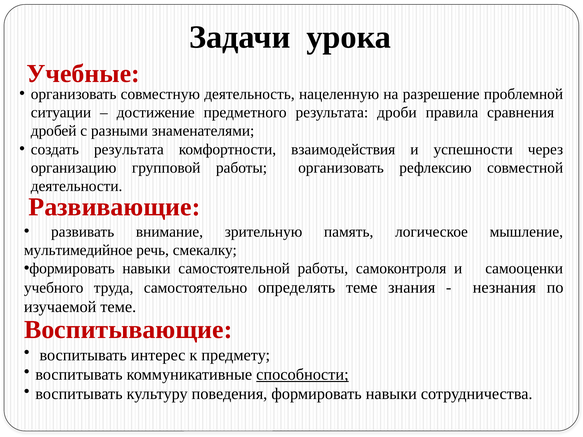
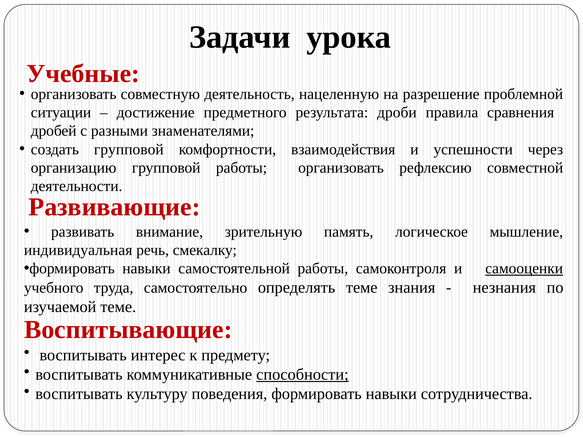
создать результата: результата -> групповой (129, 149)
мультимедийное: мультимедийное -> индивидуальная (78, 250)
самооценки underline: none -> present (524, 269)
